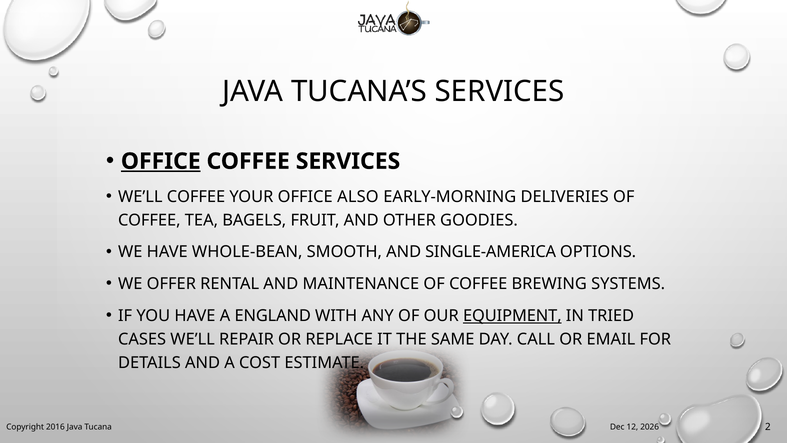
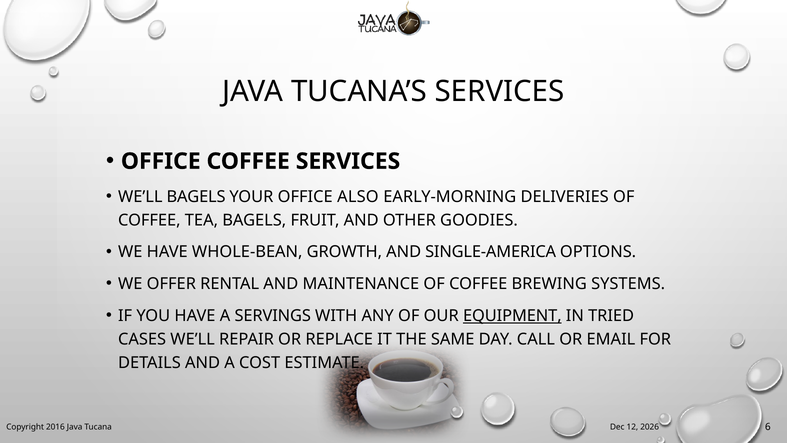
OFFICE underline: present -> none (161, 161)
WE’LL COFFEE: COFFEE -> BAGELS (196, 196)
SMOOTH: SMOOTH -> GROWTH (344, 252)
ENGLAND: ENGLAND -> SERVINGS (273, 316)
2: 2 -> 6 (768, 427)
